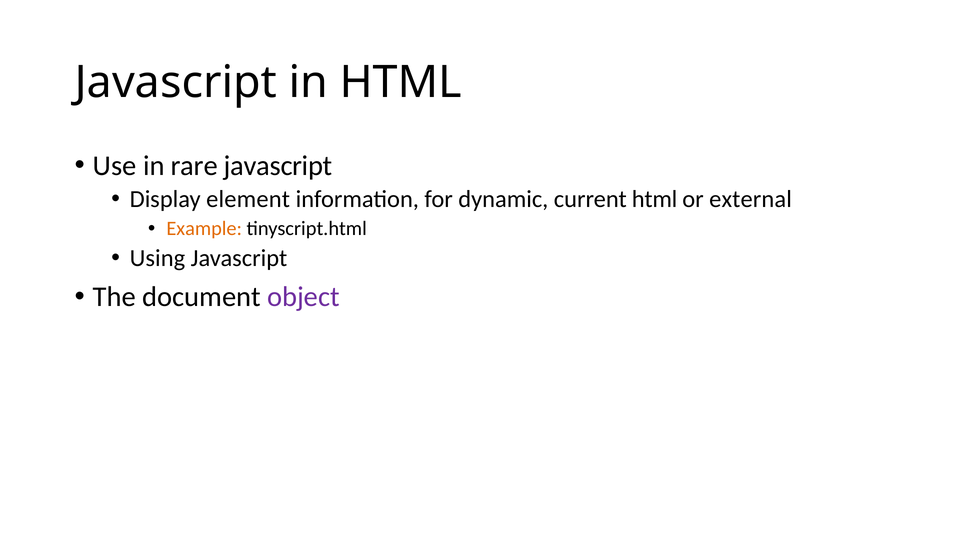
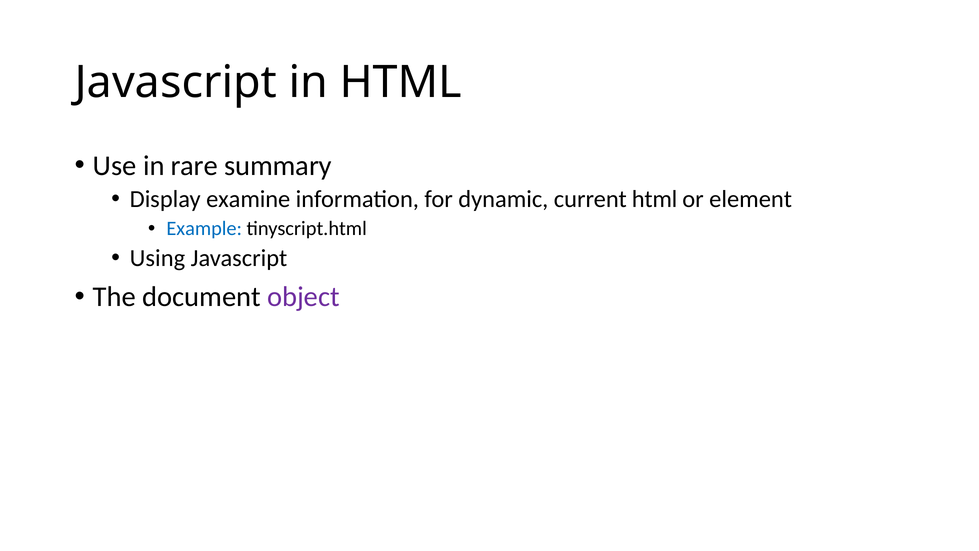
rare javascript: javascript -> summary (278, 166)
element: element -> examine (248, 199)
external: external -> element (751, 199)
Example colour: orange -> blue (204, 229)
